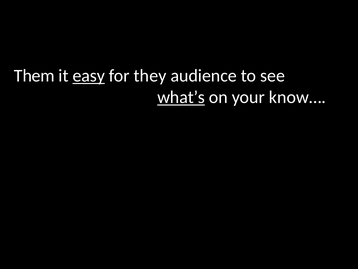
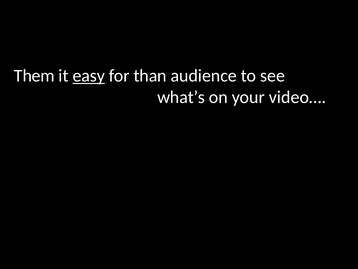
they: they -> than (150, 76)
what’s underline: present -> none (181, 97)
know…: know… -> video… (297, 97)
